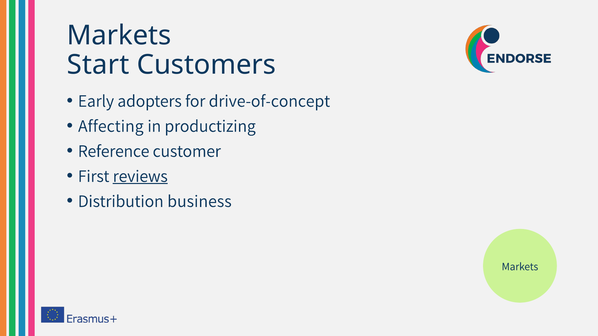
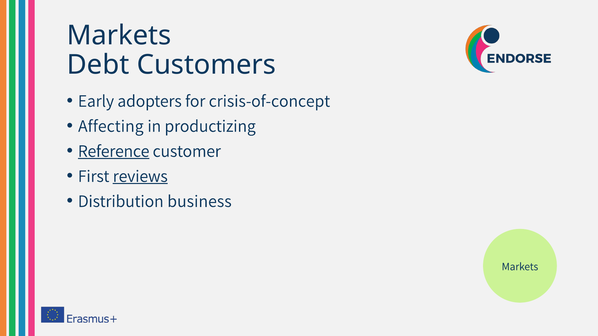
Start: Start -> Debt (98, 65)
drive-of-concept: drive-of-concept -> crisis-of-concept (269, 101)
Reference underline: none -> present (114, 151)
